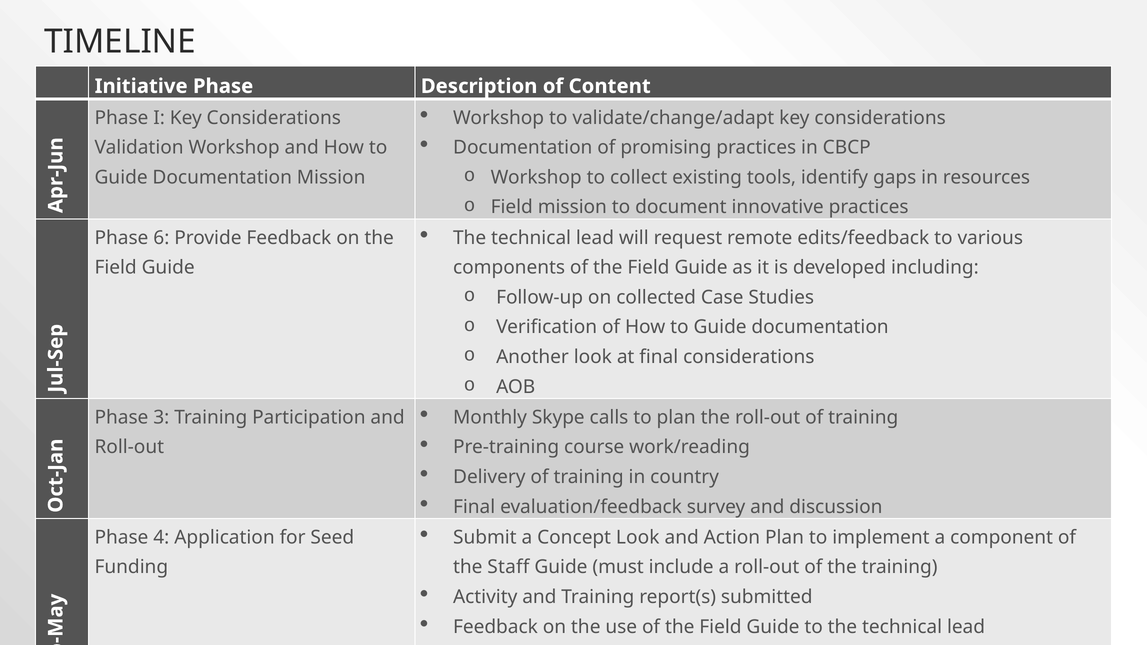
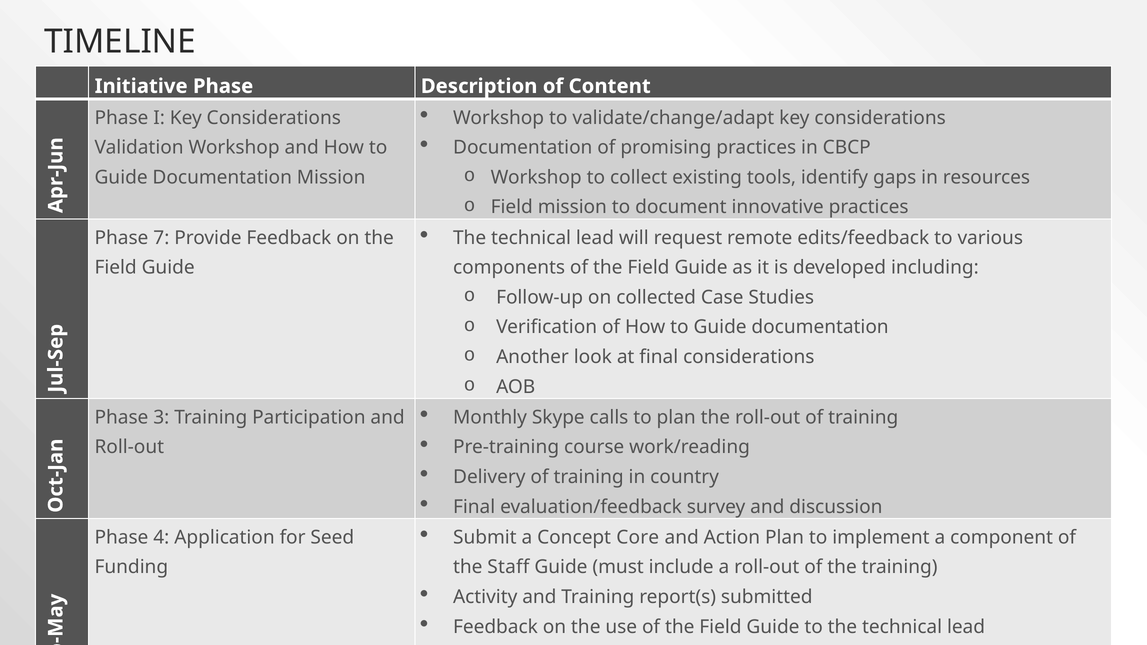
6: 6 -> 7 (161, 238)
Concept Look: Look -> Core (638, 538)
